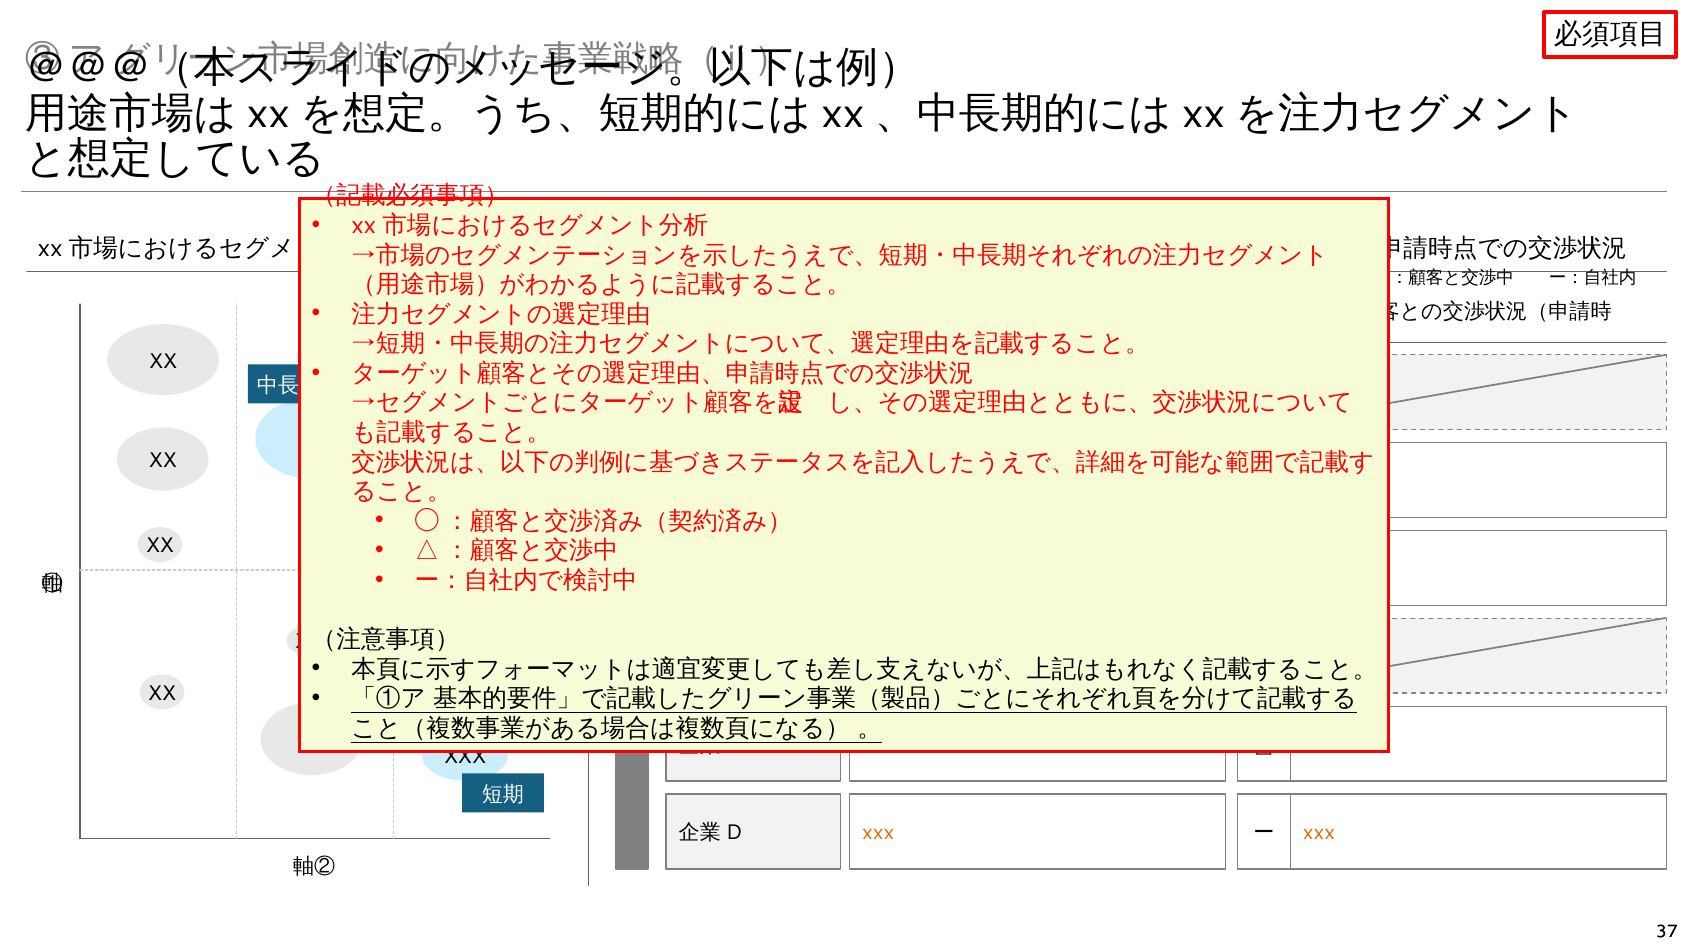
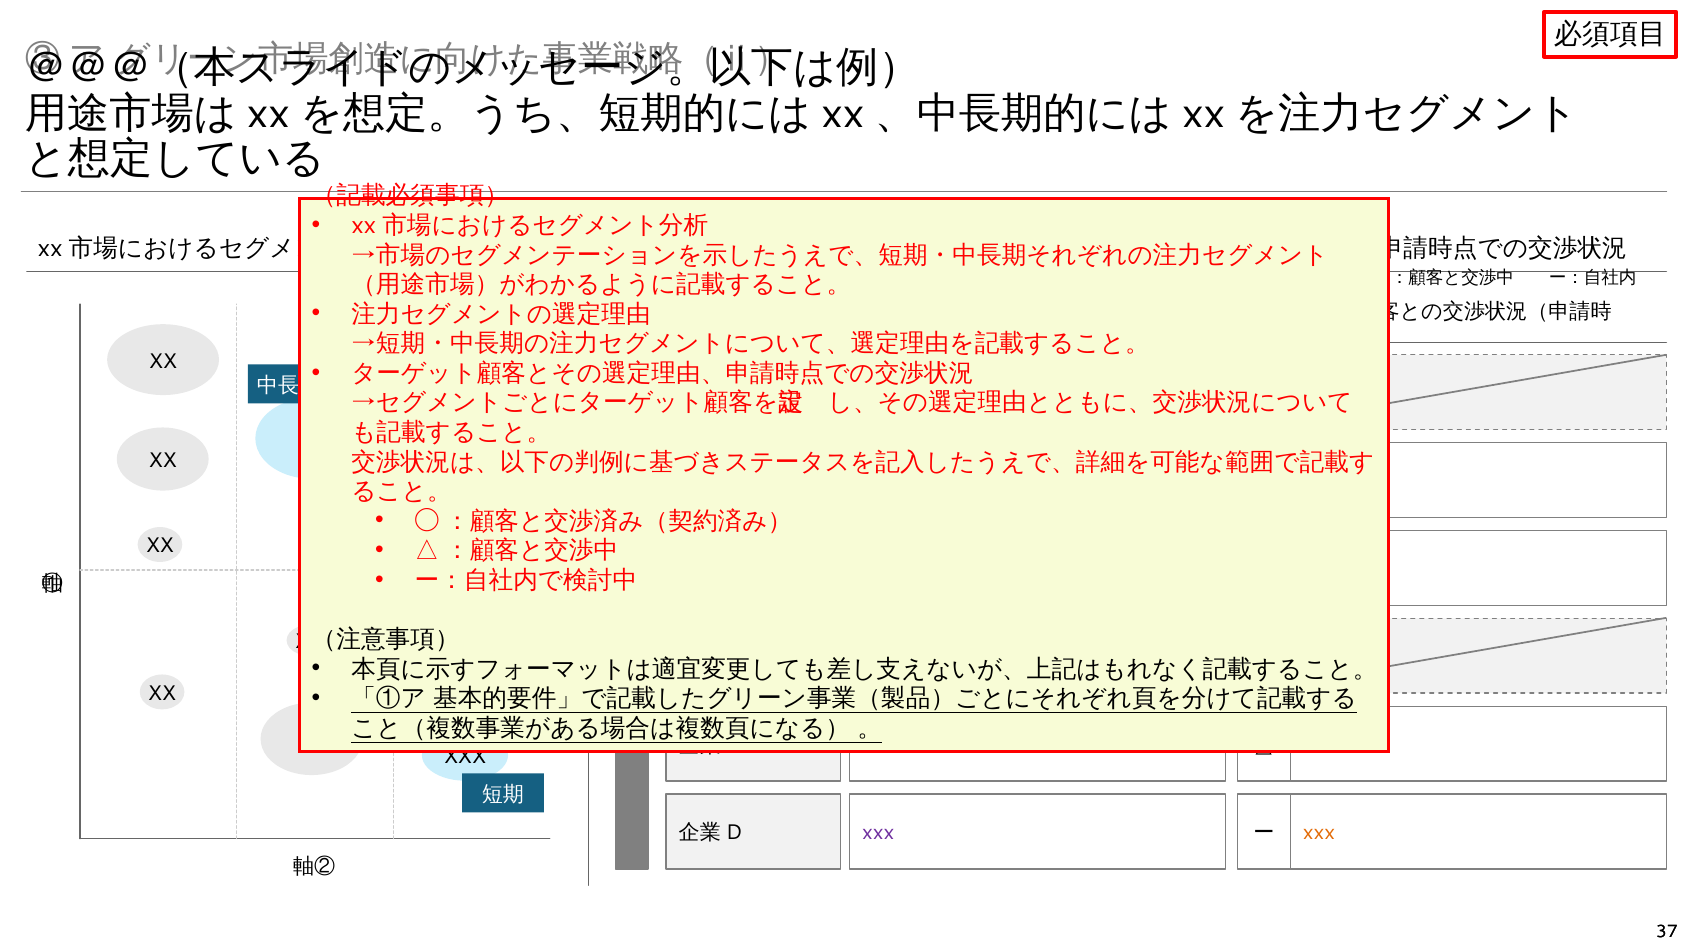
xxx colour: orange -> purple (878, 833)
